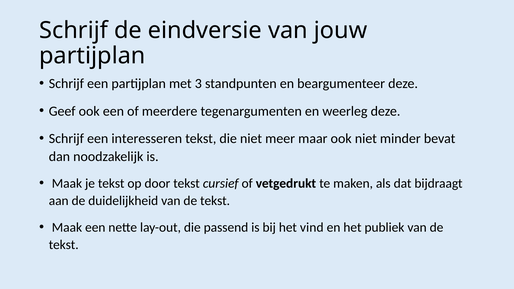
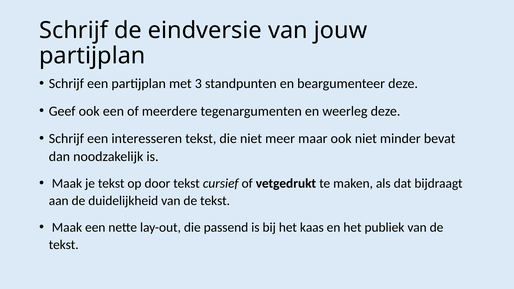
vind: vind -> kaas (312, 228)
